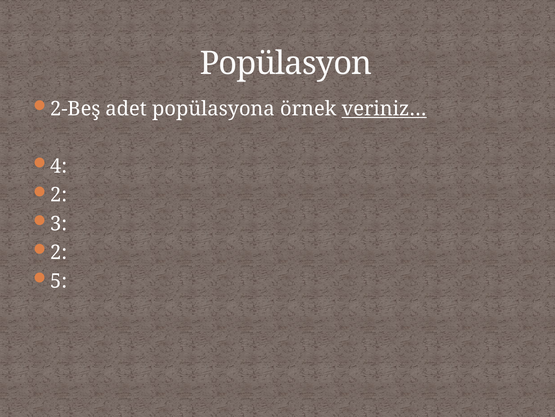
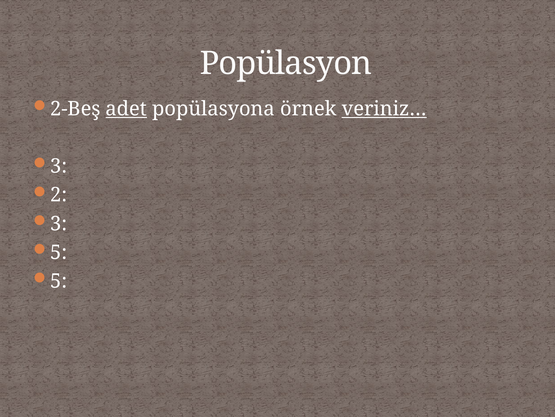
adet underline: none -> present (126, 109)
4: 4 -> 3 (59, 166)
2: 2 -> 5 (59, 252)
